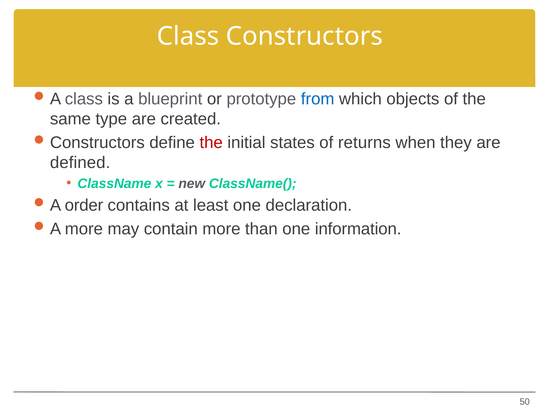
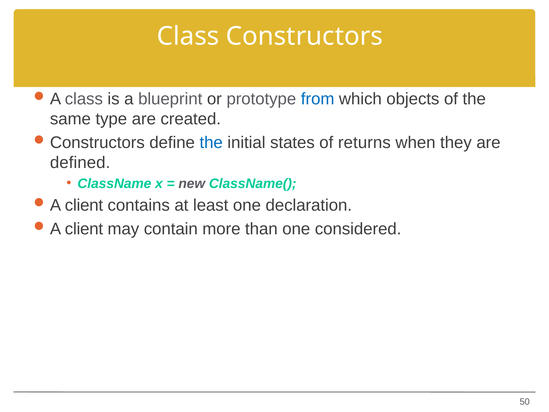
the colour: red -> blue (211, 142)
order: order -> client (84, 205)
more: more -> client (84, 229)
information: information -> considered (358, 229)
